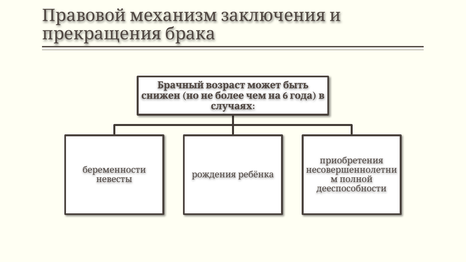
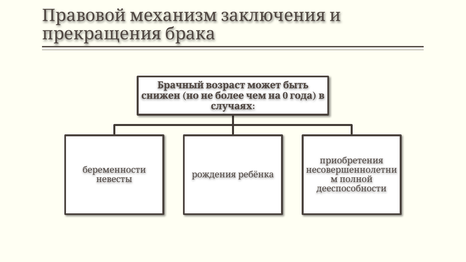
6: 6 -> 0 (285, 96)
